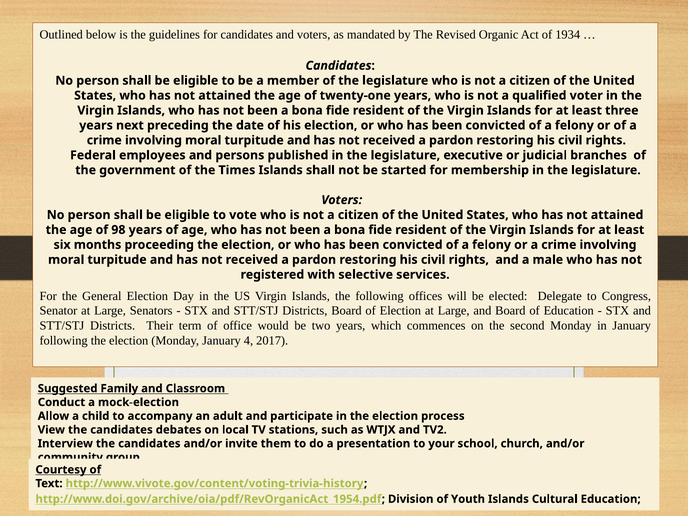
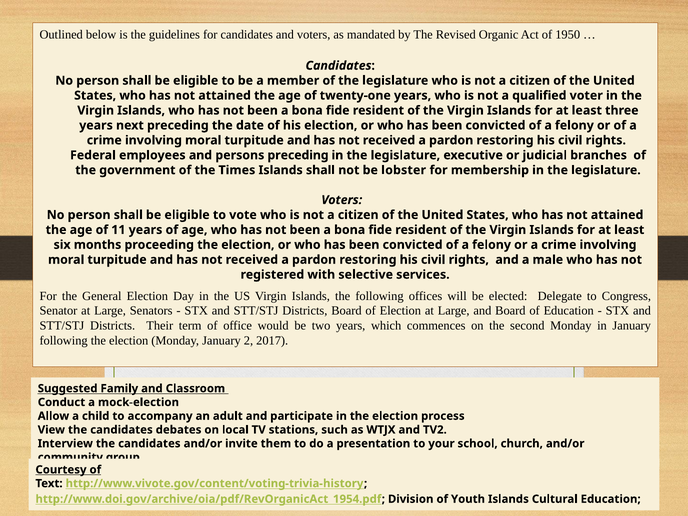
1934: 1934 -> 1950 (568, 35)
persons published: published -> preceding (298, 155)
started: started -> lobster (404, 170)
98: 98 -> 11 (118, 230)
4: 4 -> 2 (248, 341)
